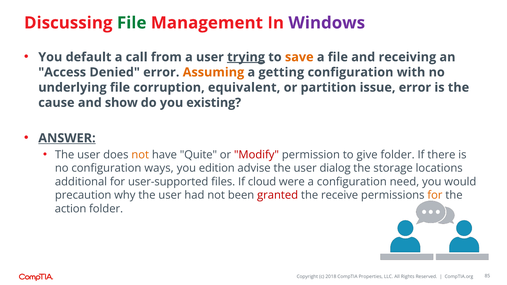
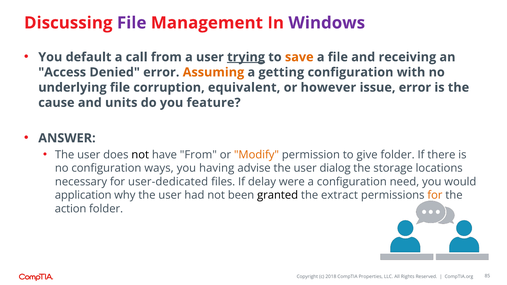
File colour: green -> purple (132, 23)
partition: partition -> however (328, 88)
show: show -> units (121, 103)
existing: existing -> feature (214, 103)
ANSWER underline: present -> none (67, 138)
not colour: orange -> black (140, 155)
have Quite: Quite -> From (198, 155)
Modify colour: red -> orange (256, 155)
edition: edition -> having (217, 168)
additional: additional -> necessary (81, 182)
user-supported: user-supported -> user-dedicated (168, 182)
cloud: cloud -> delay (262, 182)
precaution: precaution -> application (83, 195)
granted colour: red -> black (278, 195)
receive: receive -> extract (340, 195)
